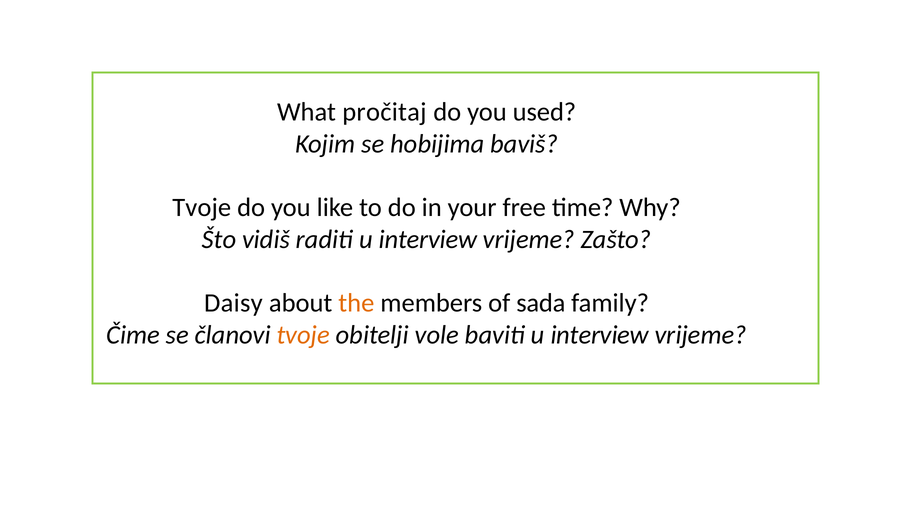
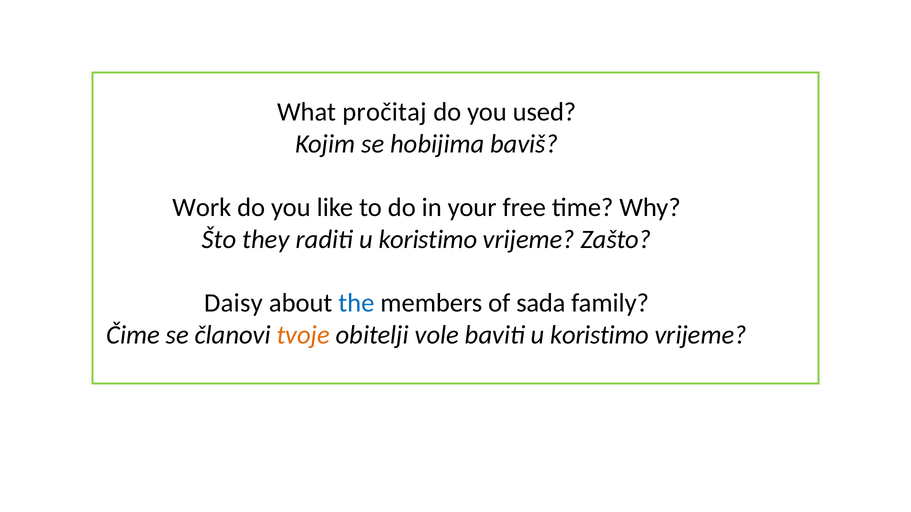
Tvoje: Tvoje -> Work (202, 208)
vidiš: vidiš -> they (266, 240)
raditi u interview: interview -> koristimo (428, 240)
the colour: orange -> blue (356, 303)
baviti u interview: interview -> koristimo (600, 335)
